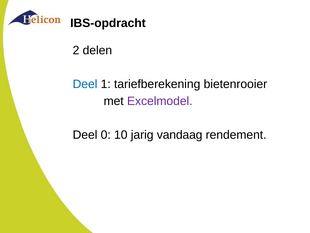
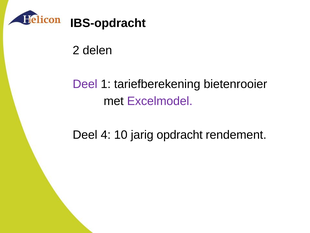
Deel colour: blue -> purple (85, 84)
0: 0 -> 4 (106, 135)
vandaag: vandaag -> opdracht (180, 135)
